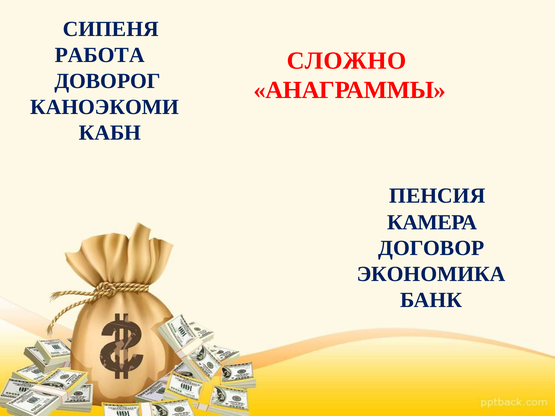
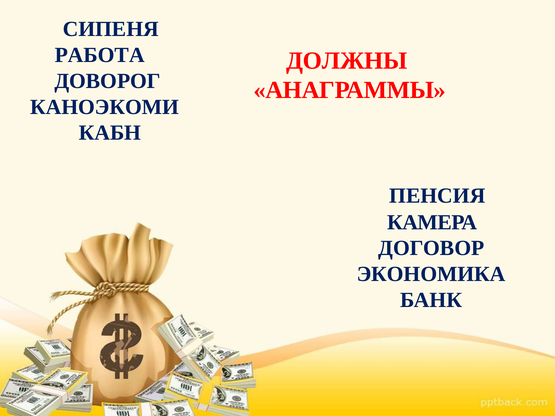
СЛОЖНО: СЛОЖНО -> ДОЛЖНЫ (347, 61)
